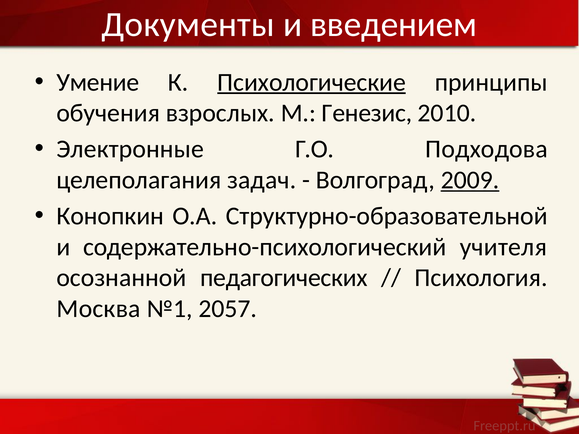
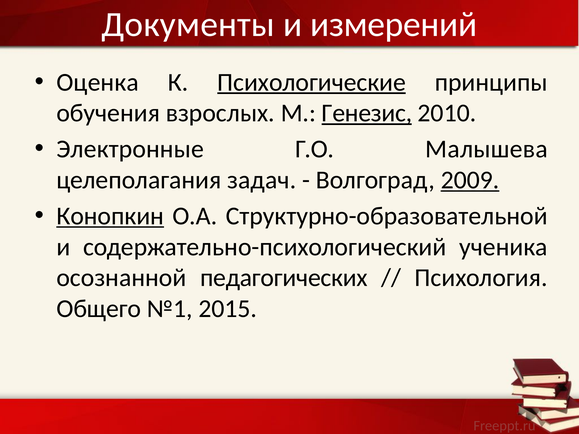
введением: введением -> измерений (394, 24)
Умение: Умение -> Оценка (98, 82)
Генезис underline: none -> present (367, 113)
Подходова: Подходова -> Малышева (486, 149)
Конопкин underline: none -> present (110, 216)
учителя: учителя -> ученика (503, 247)
Москва: Москва -> Общего (99, 309)
2057: 2057 -> 2015 (228, 309)
